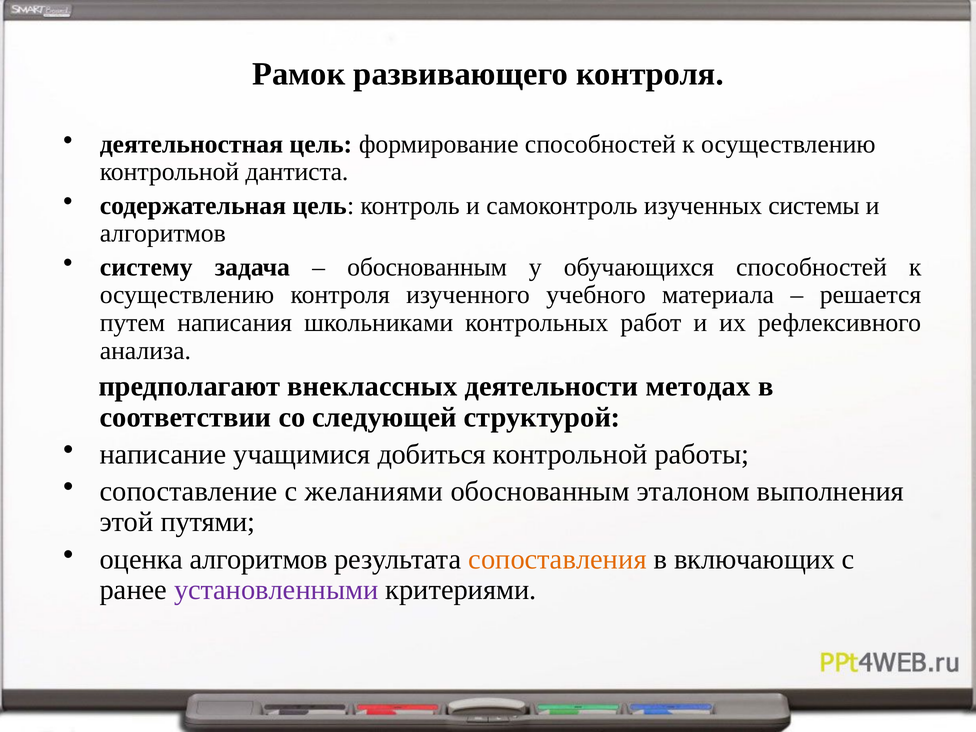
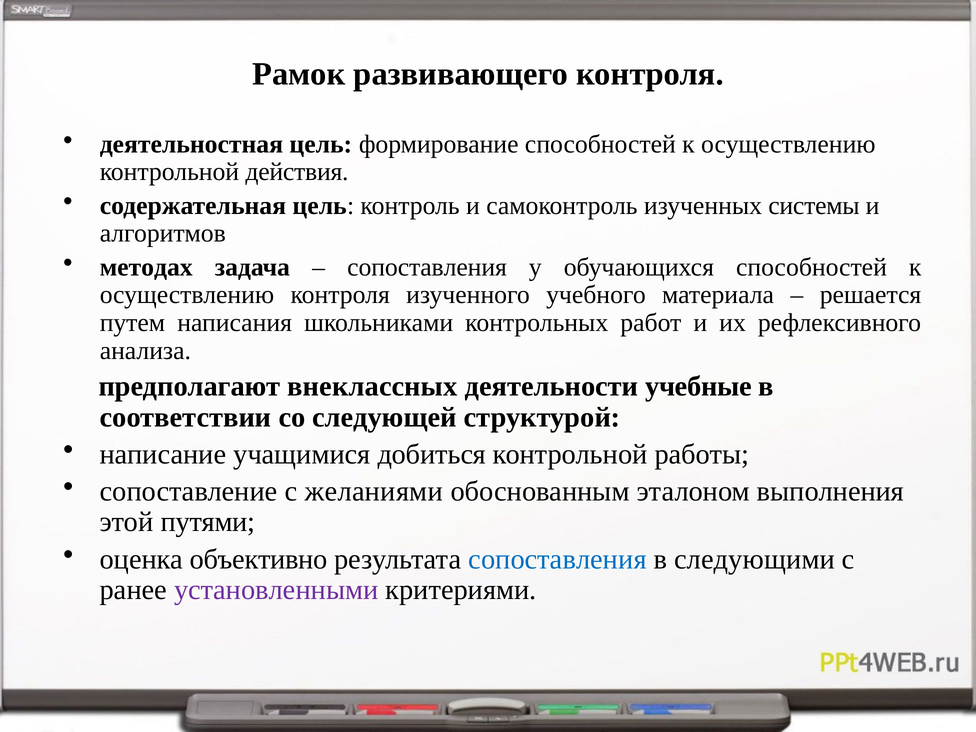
дантиста: дантиста -> действия (297, 172)
систему: систему -> методах (146, 267)
обоснованным: обоснованным -> сопоставления (427, 267)
методах: методах -> учебные (698, 386)
оценка алгоритмов: алгоритмов -> объективно (259, 559)
сопоставления colour: orange -> blue (557, 559)
включающих: включающих -> следующими (755, 559)
